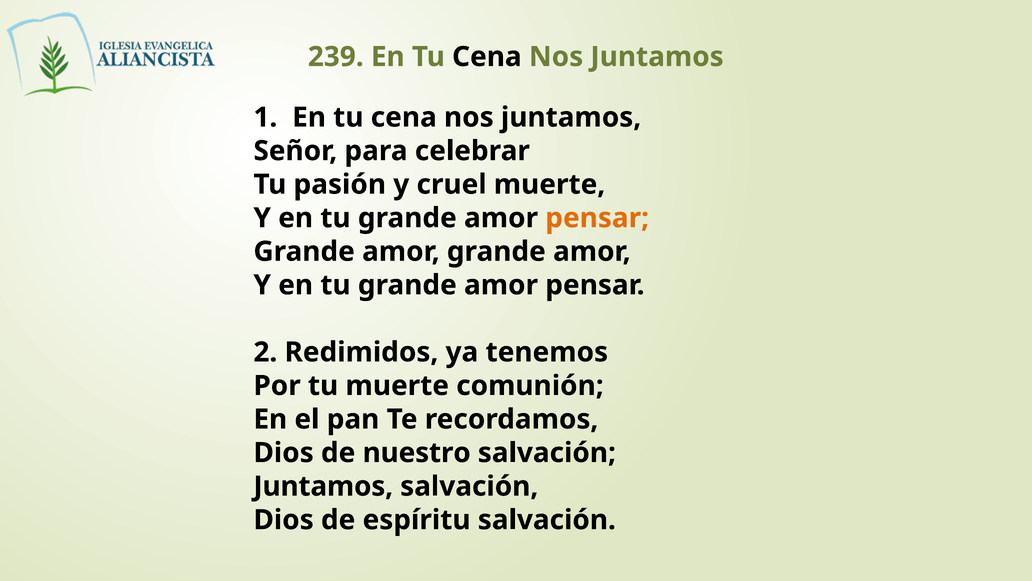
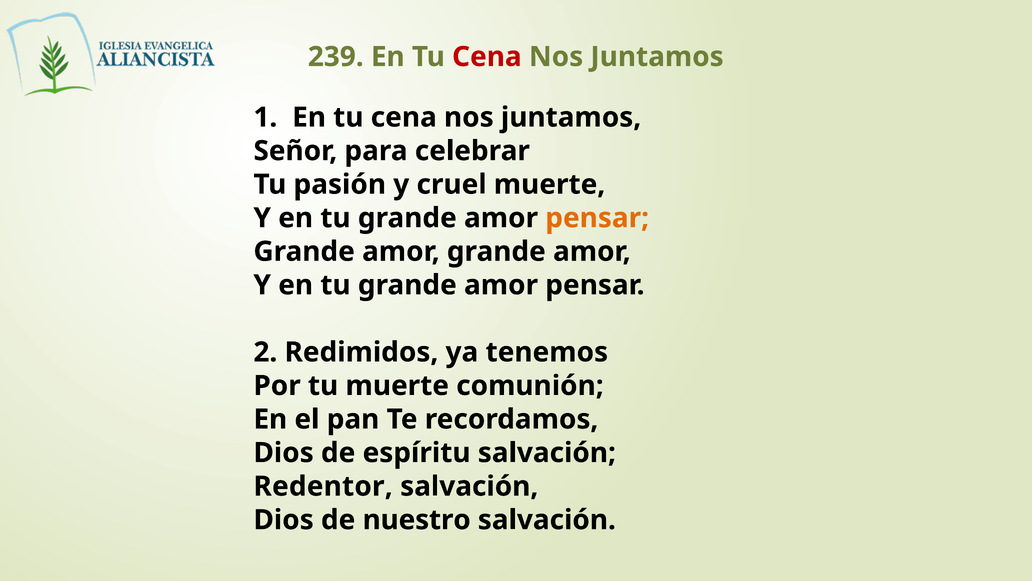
Cena colour: black -> red (487, 57)
nuestro: nuestro -> espíritu (417, 452)
Juntamos: Juntamos -> Redentor (323, 486)
espíritu: espíritu -> nuestro (417, 520)
